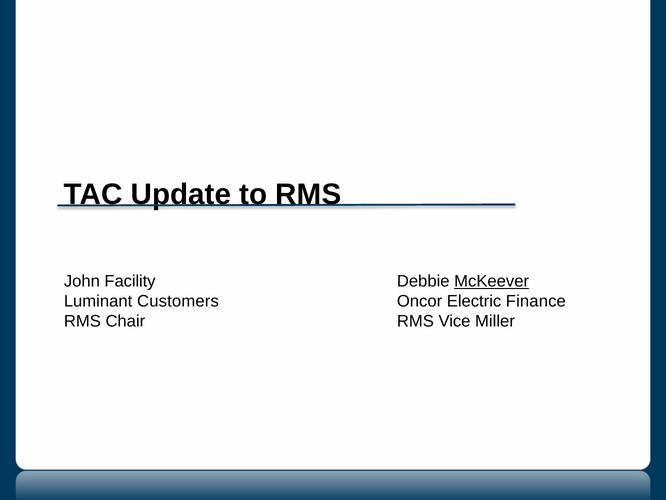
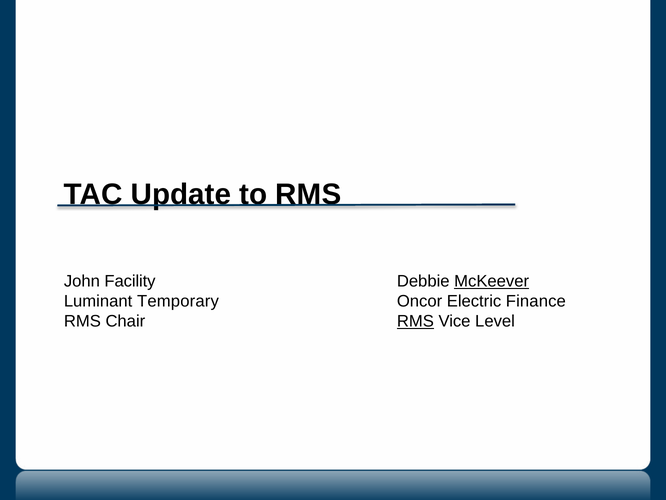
Customers: Customers -> Temporary (178, 301)
RMS underline: none -> present (415, 321)
Miller: Miller -> Level (495, 321)
